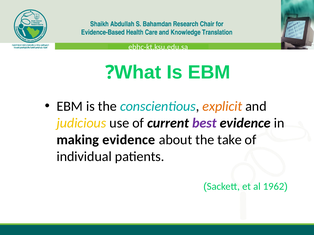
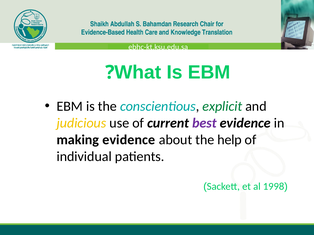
explicit colour: orange -> green (222, 107)
take: take -> help (230, 140)
1962: 1962 -> 1998 (274, 187)
